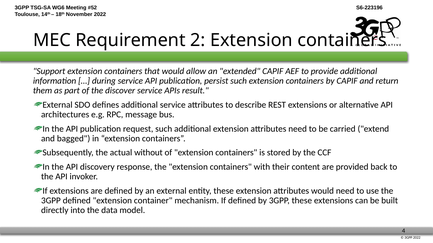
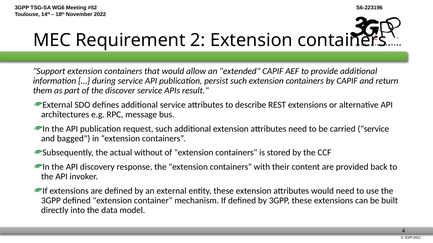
carried extend: extend -> service (373, 129)
